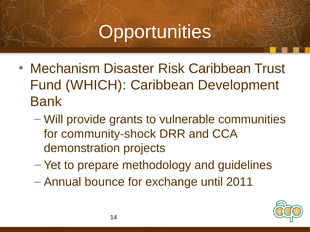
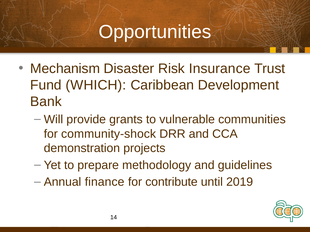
Risk Caribbean: Caribbean -> Insurance (220, 69)
bounce: bounce -> finance (105, 182)
exchange: exchange -> contribute (171, 182)
2011: 2011 -> 2019 (240, 182)
